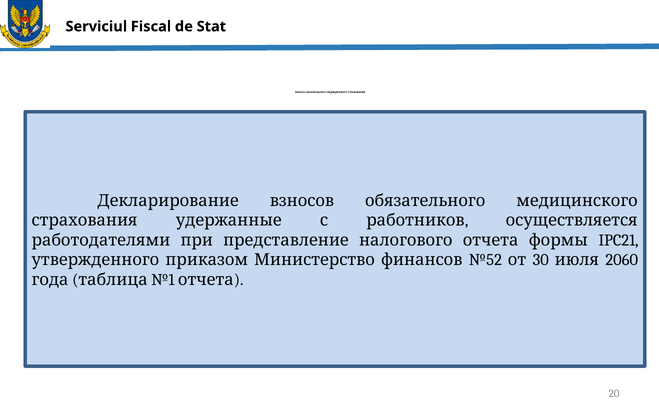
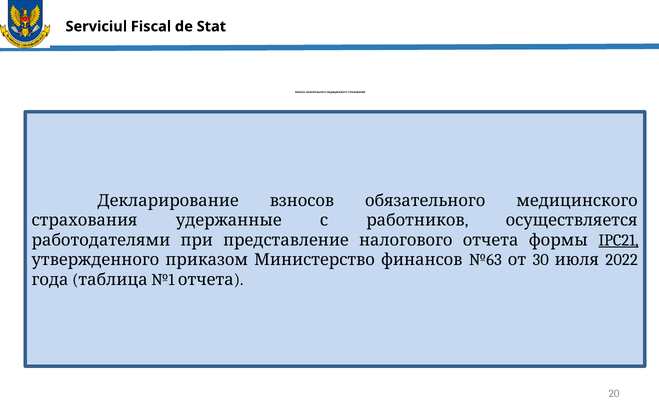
IPC21 underline: none -> present (619, 240)
№52: №52 -> №63 (485, 260)
2060: 2060 -> 2022 (622, 260)
